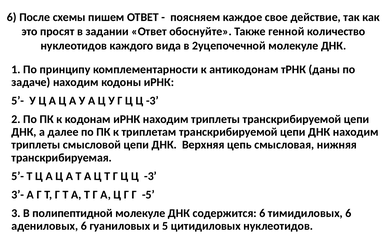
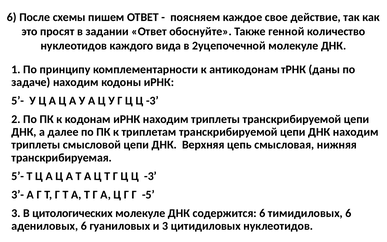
полипептидной: полипептидной -> цитологических (73, 213)
и 5: 5 -> 3 (165, 226)
